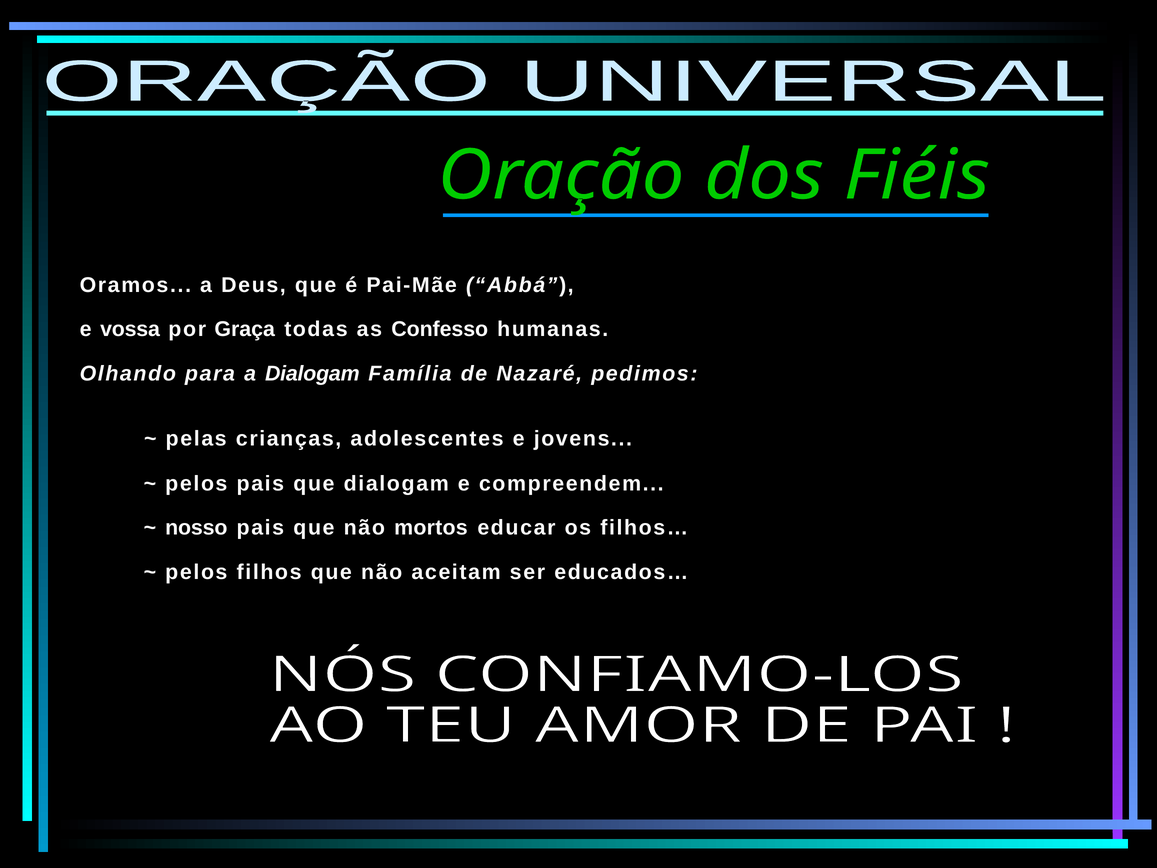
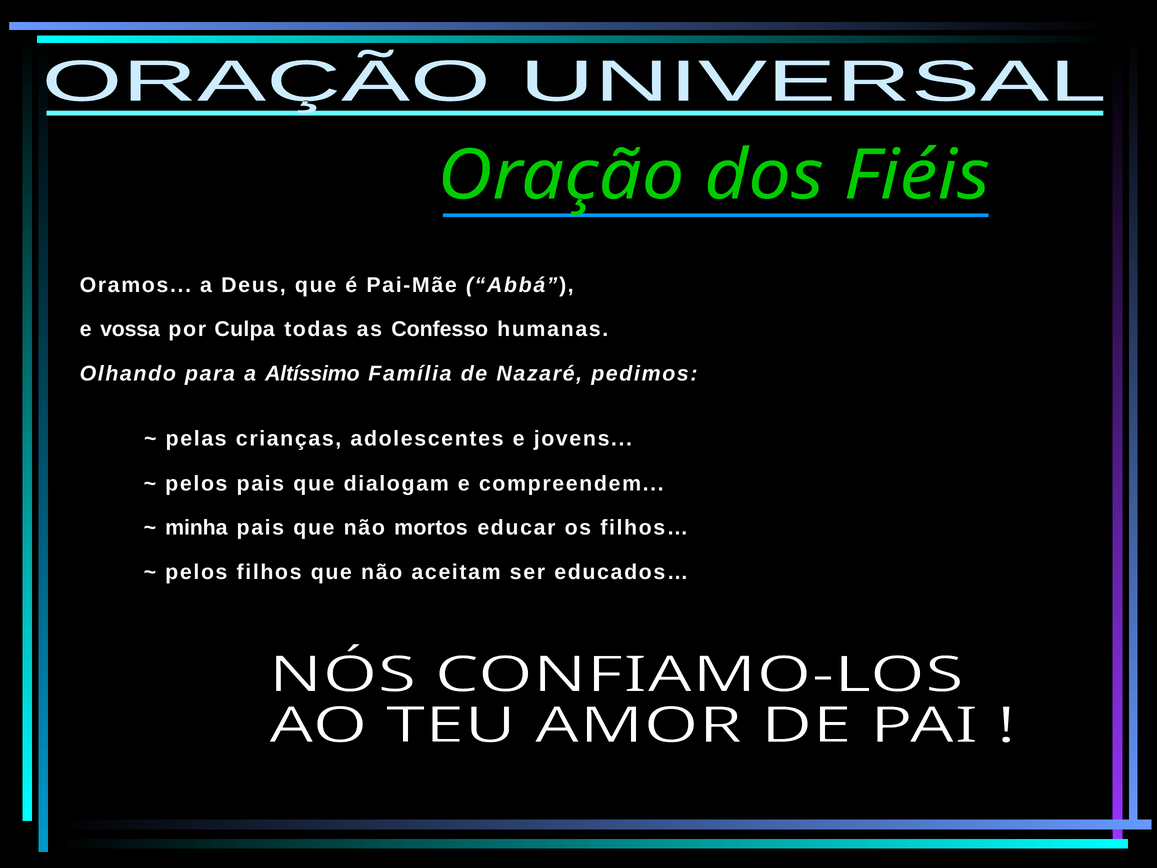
Graça: Graça -> Culpa (245, 329)
a Dialogam: Dialogam -> Altíssimo (312, 374)
nosso: nosso -> minha (196, 528)
